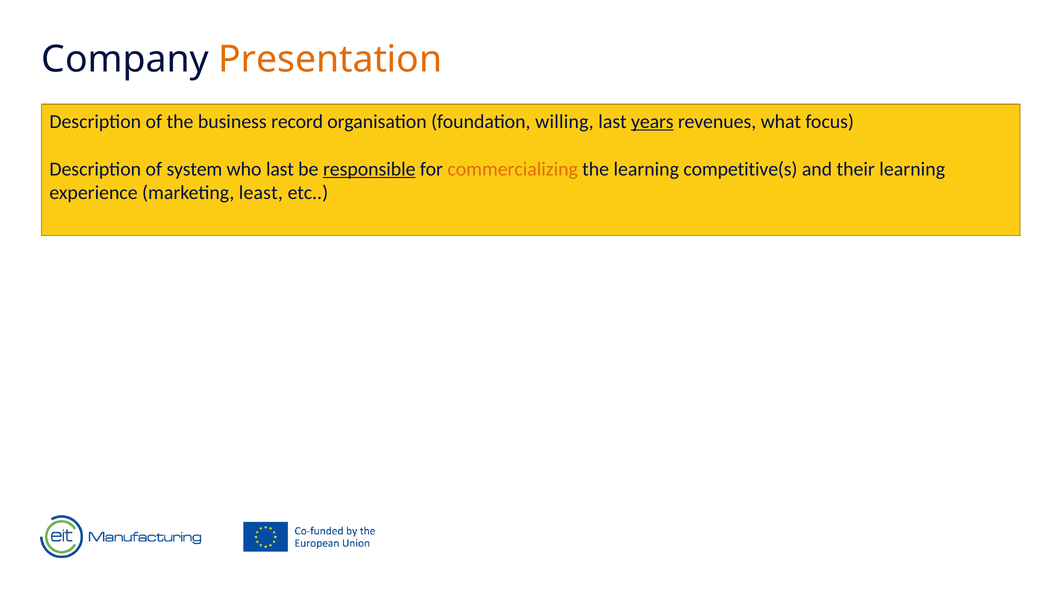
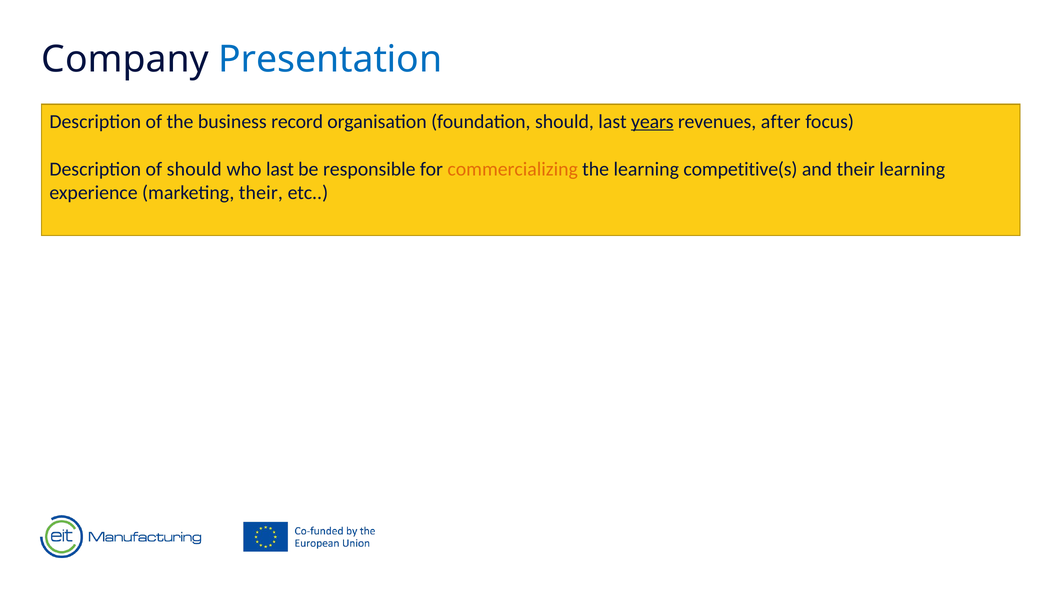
Presentation colour: orange -> blue (330, 59)
foundation willing: willing -> should (565, 122)
what: what -> after (781, 122)
of system: system -> should (194, 169)
responsible underline: present -> none (369, 169)
marketing least: least -> their (261, 193)
